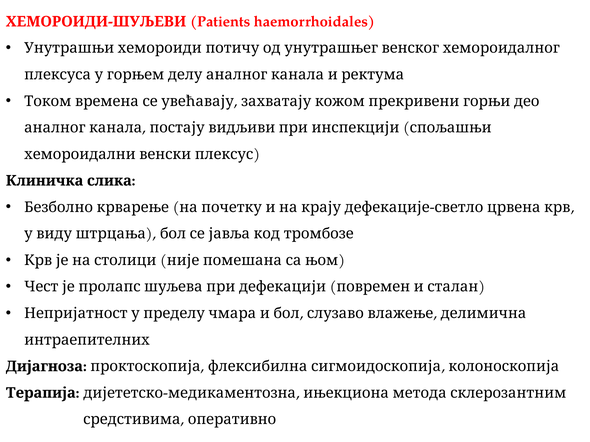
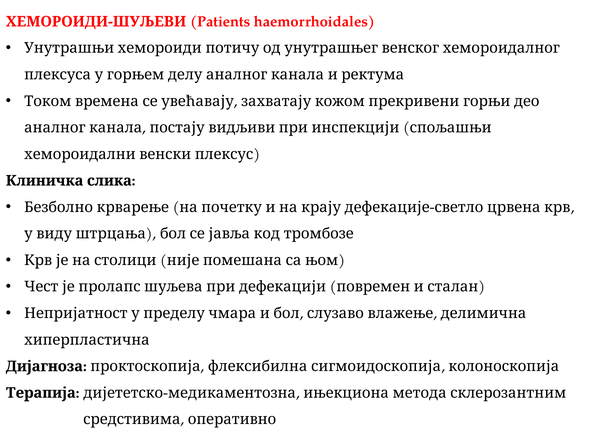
интраепителних: интраепителних -> хиперпластична (87, 340)
